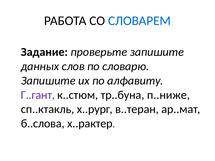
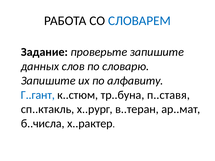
Г..гант colour: purple -> blue (38, 95)
п..ниже: п..ниже -> п..ставя (168, 95)
б..слова: б..слова -> б..числа (43, 124)
